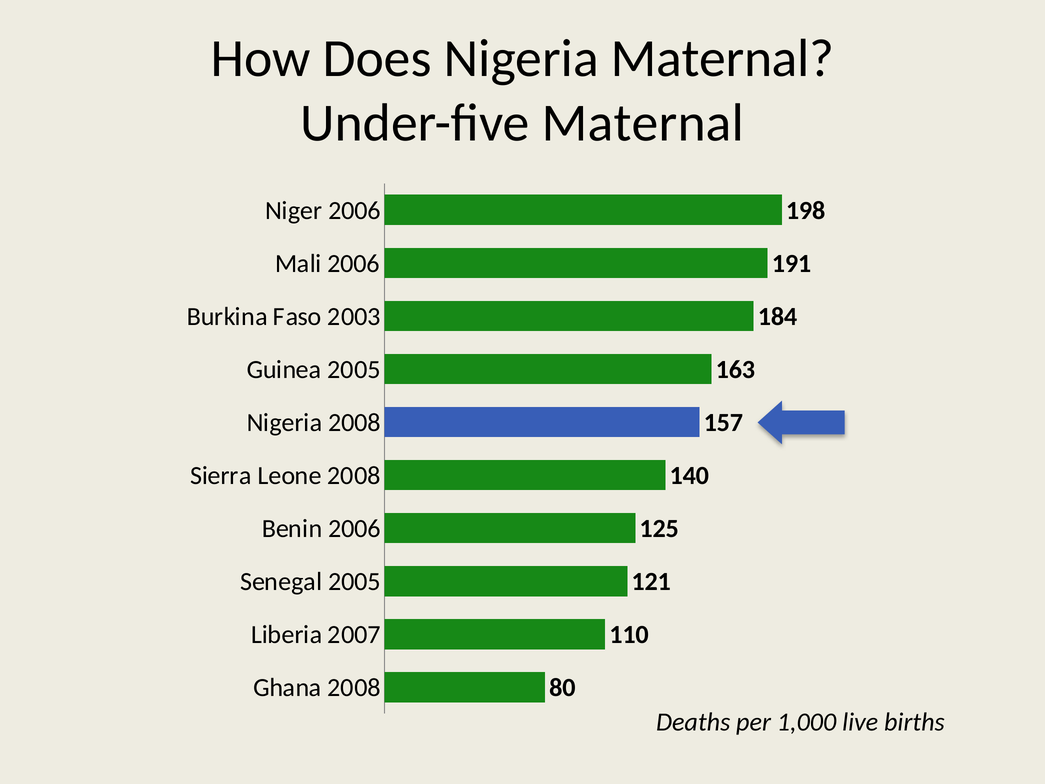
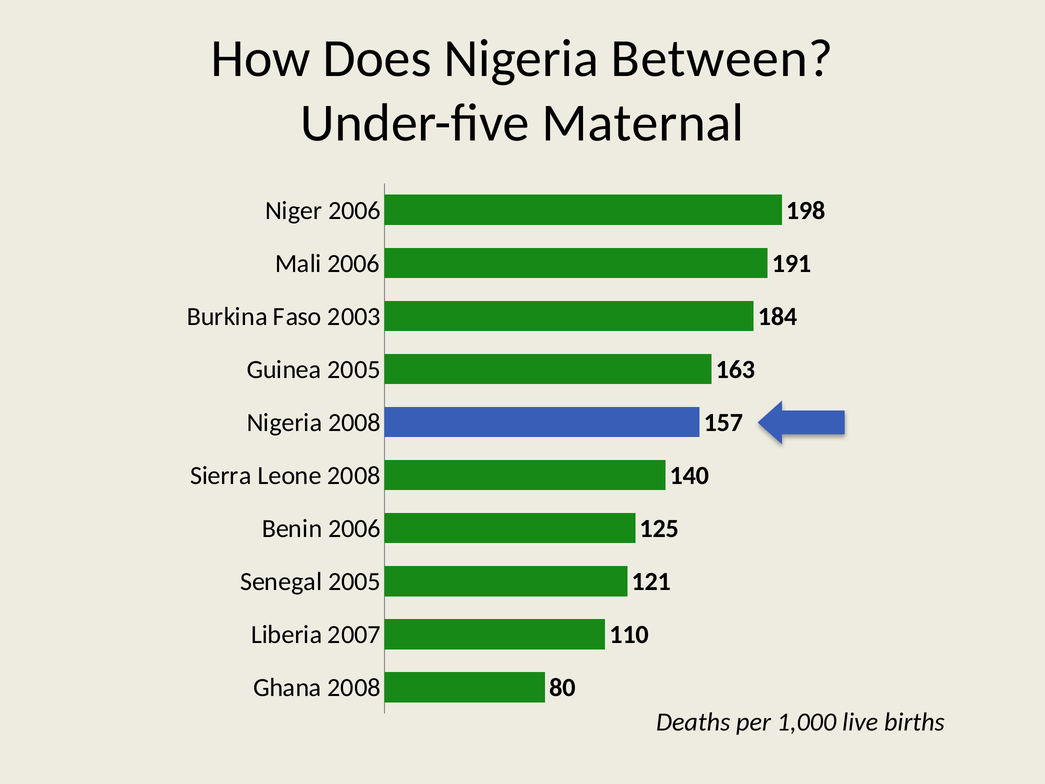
Nigeria Maternal: Maternal -> Between (722, 59)
